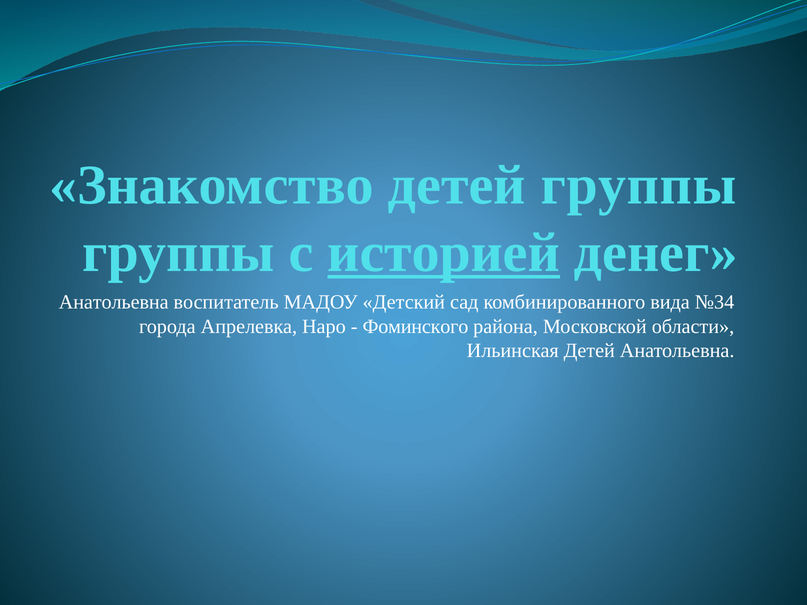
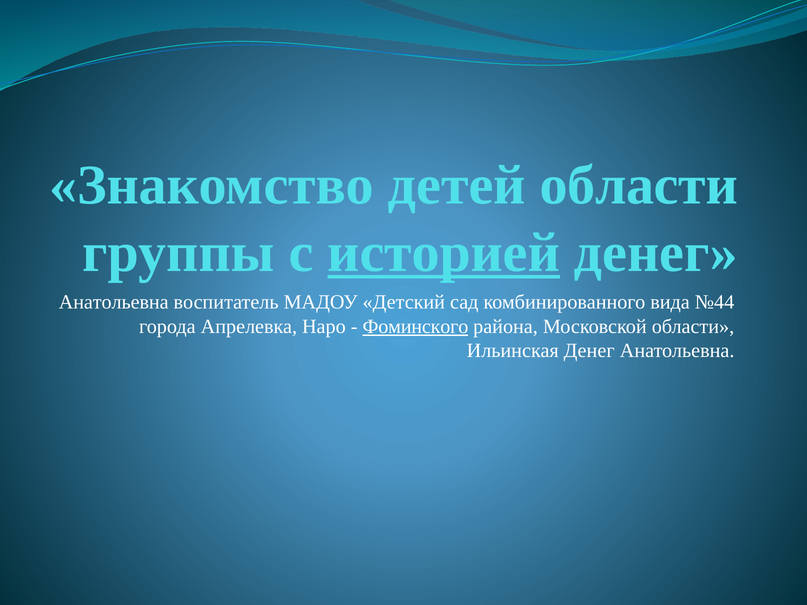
детей группы: группы -> области (639, 185)
№34: №34 -> №44 (715, 302)
Фоминского underline: none -> present (415, 327)
Ильинская Детей: Детей -> Денег (589, 351)
